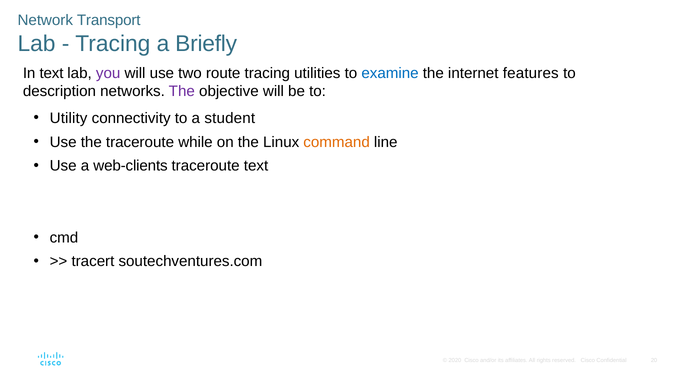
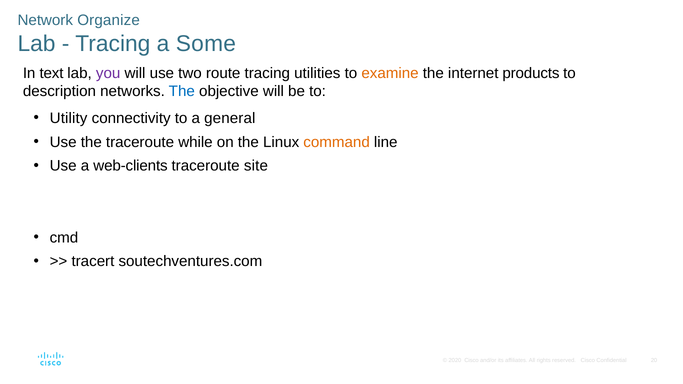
Transport: Transport -> Organize (109, 20)
Briefly: Briefly -> Some (206, 44)
examine colour: blue -> orange (390, 73)
features: features -> products (531, 73)
The colour: purple -> blue (182, 91)
student: student -> general (230, 118)
traceroute text: text -> site (256, 166)
